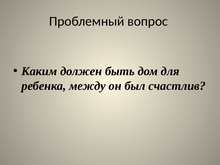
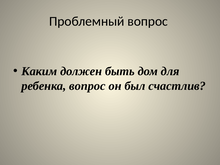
ребенка между: между -> вопрос (87, 86)
